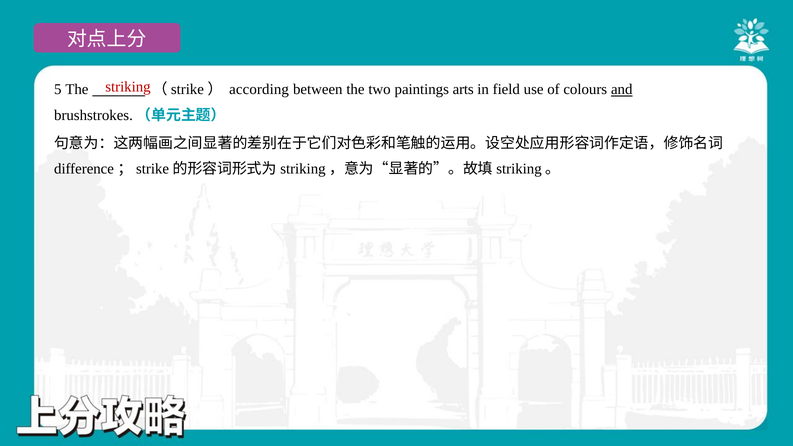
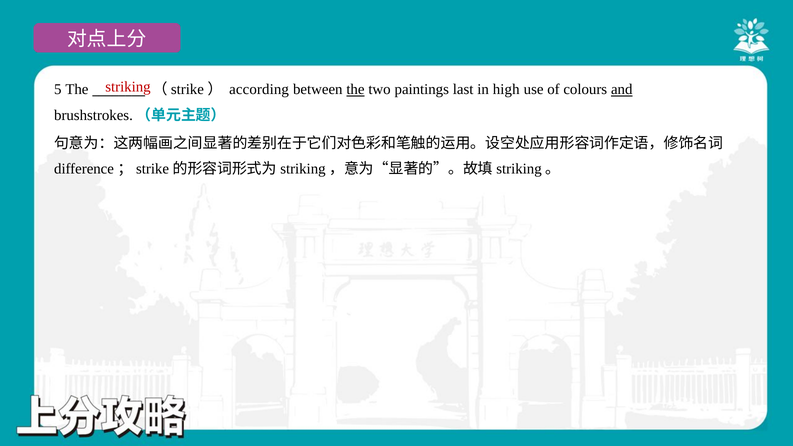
the underline: none -> present (355, 90)
arts: arts -> last (463, 90)
field: field -> high (506, 90)
